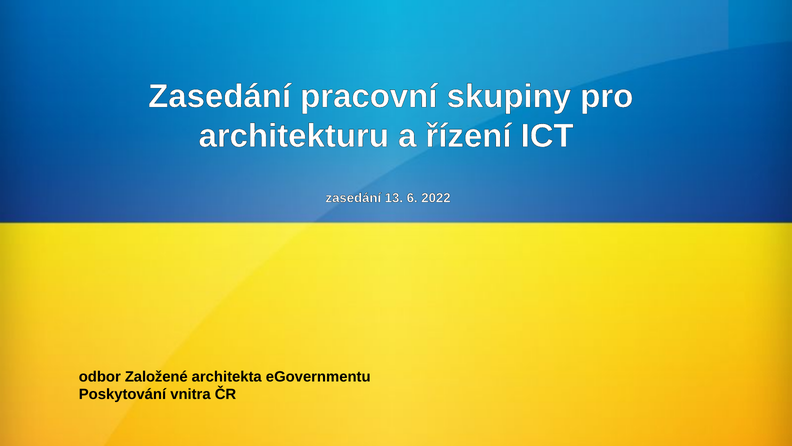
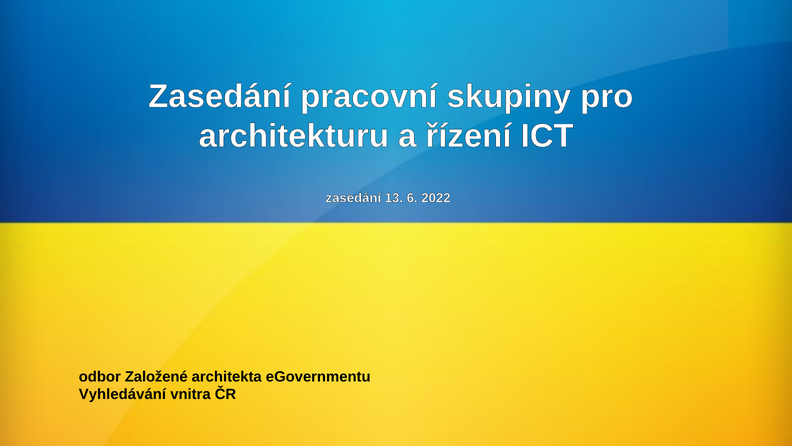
Poskytování: Poskytování -> Vyhledávání (122, 394)
